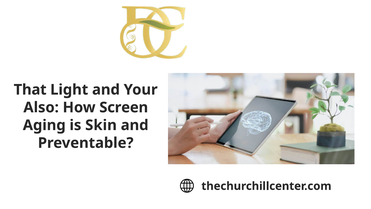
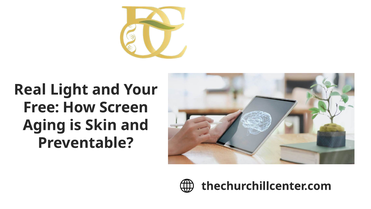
That: That -> Real (30, 90)
Also: Also -> Free (41, 107)
